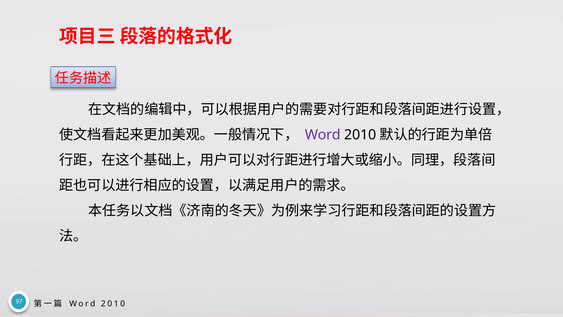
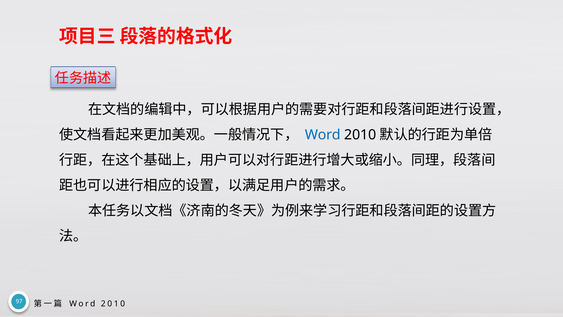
Word colour: purple -> blue (323, 135)
